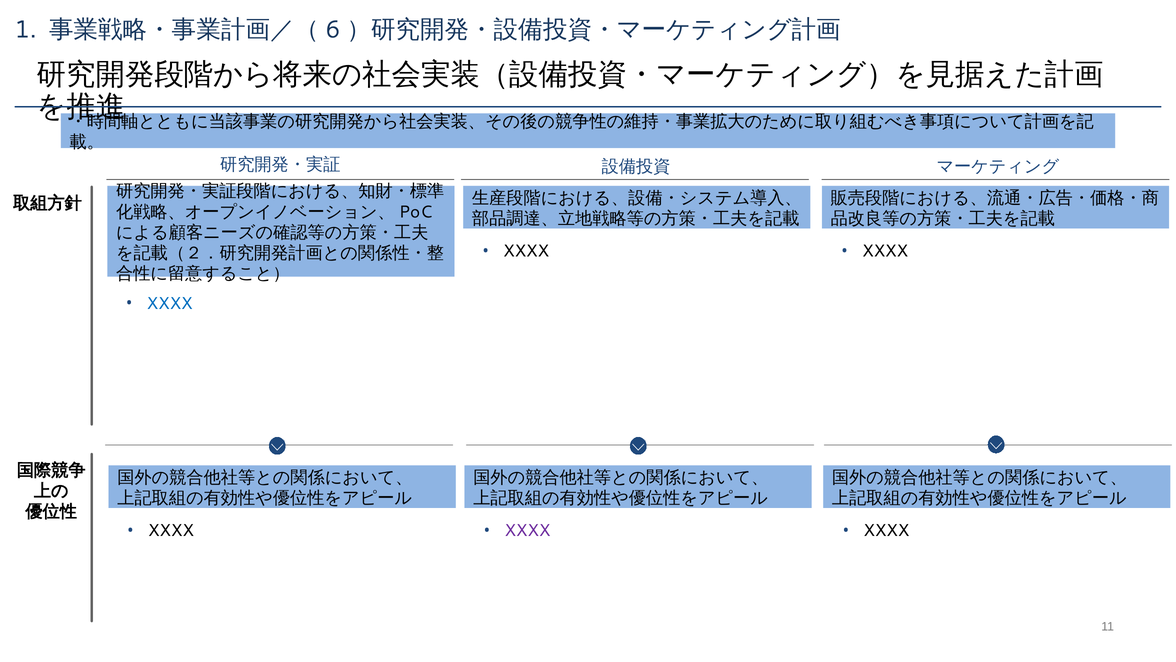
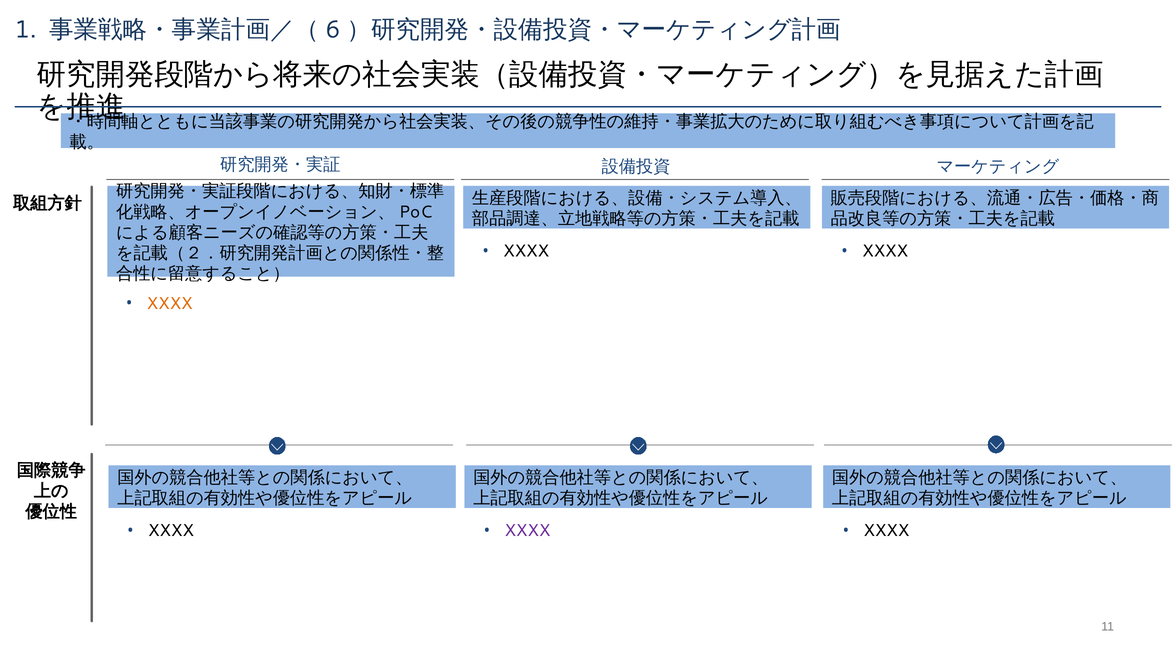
XXXX colour: blue -> orange (170, 303)
